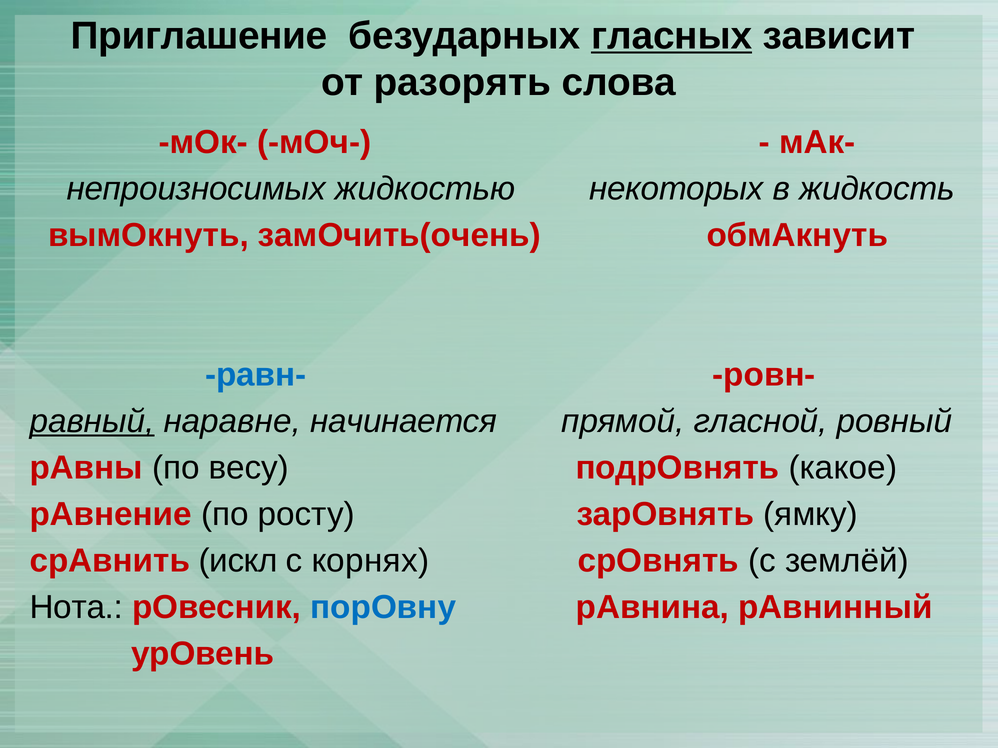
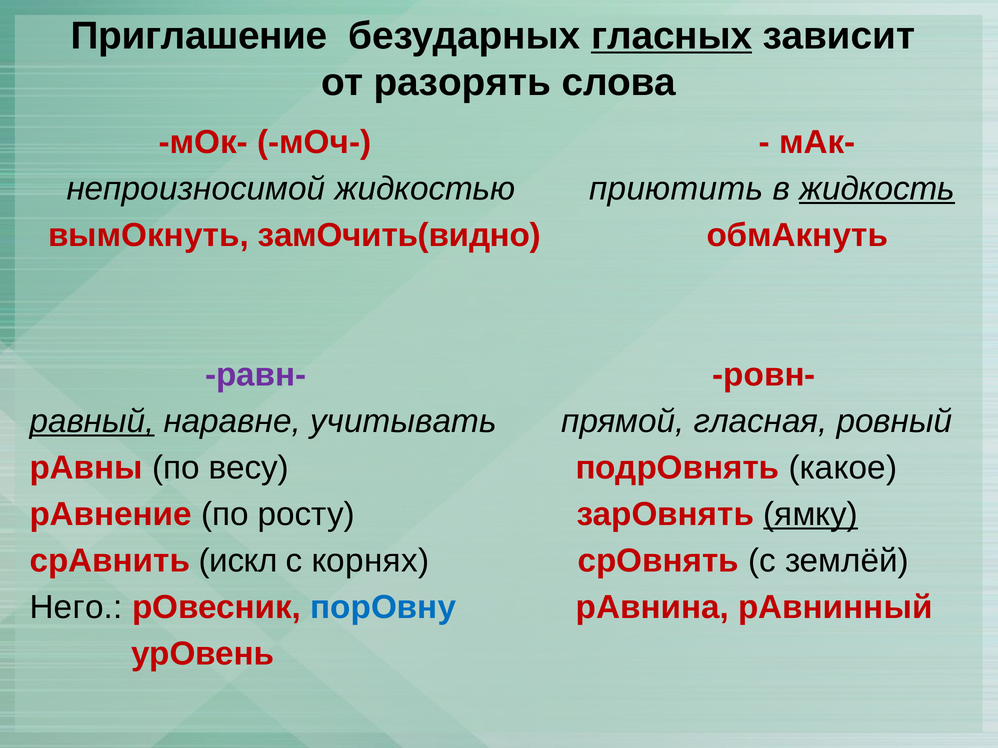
непроизносимых: непроизносимых -> непроизносимой (196, 189)
некоторых: некоторых -> приютить (676, 189)
жидкость underline: none -> present (877, 189)
замОчить(очень: замОчить(очень -> замОчить(видно (399, 235)
равн- colour: blue -> purple (256, 375)
начинается: начинается -> учитывать (403, 422)
гласной: гласной -> гласная (761, 422)
ямку underline: none -> present (811, 515)
Нота: Нота -> Него (76, 608)
